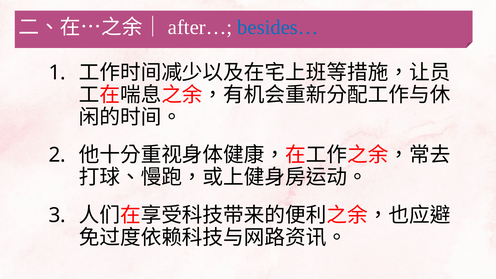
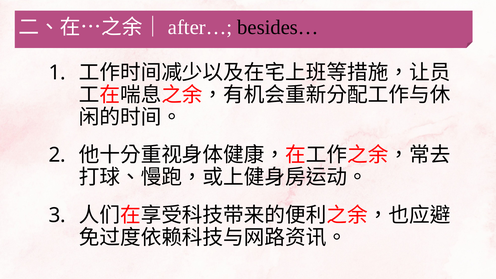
besides… colour: blue -> black (278, 27)
